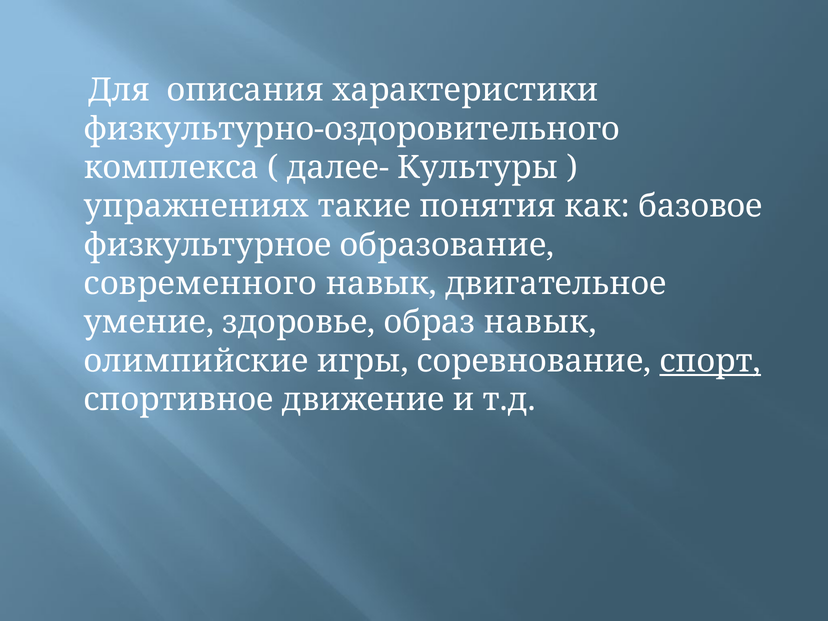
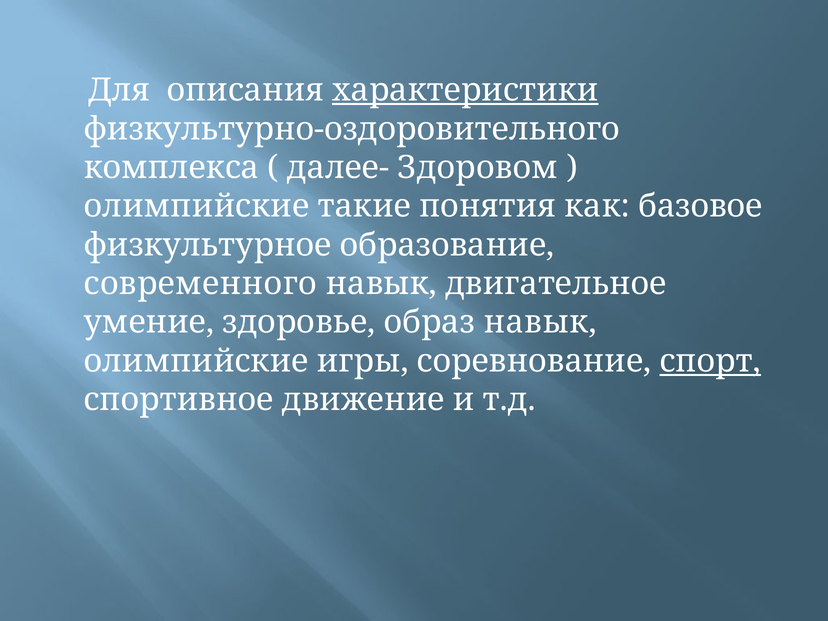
характеристики underline: none -> present (465, 90)
Культуры: Культуры -> Здоровом (478, 168)
упражнениях: упражнениях -> олимпийские (197, 206)
